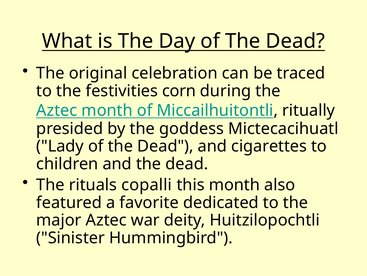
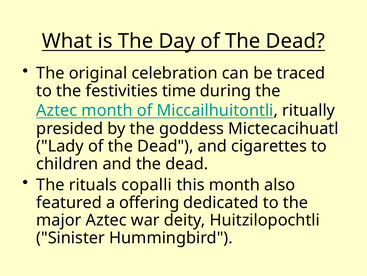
corn: corn -> time (179, 91)
favorite: favorite -> offering (149, 202)
